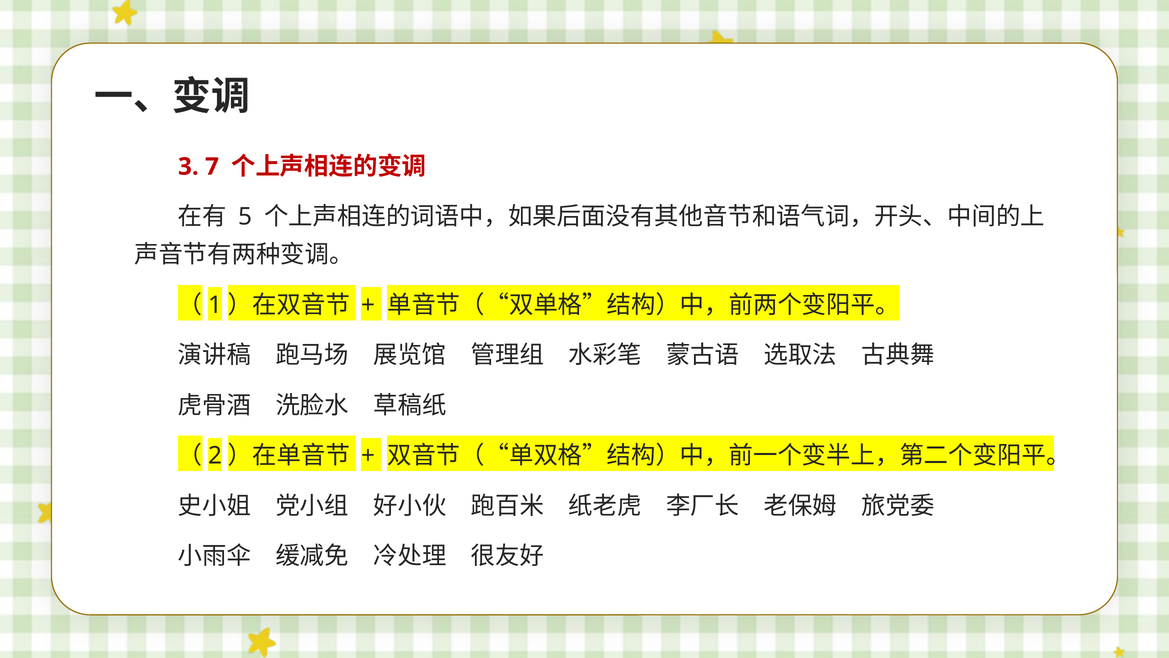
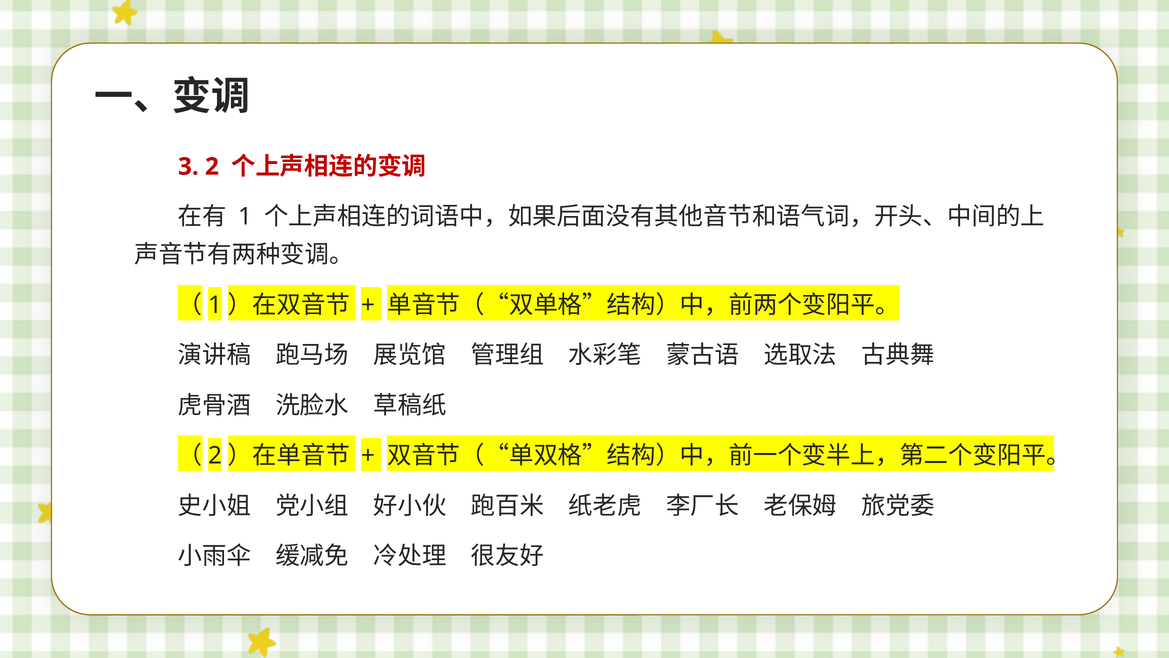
3 7: 7 -> 2 (212, 167)
5: 5 -> 1 (245, 217)
